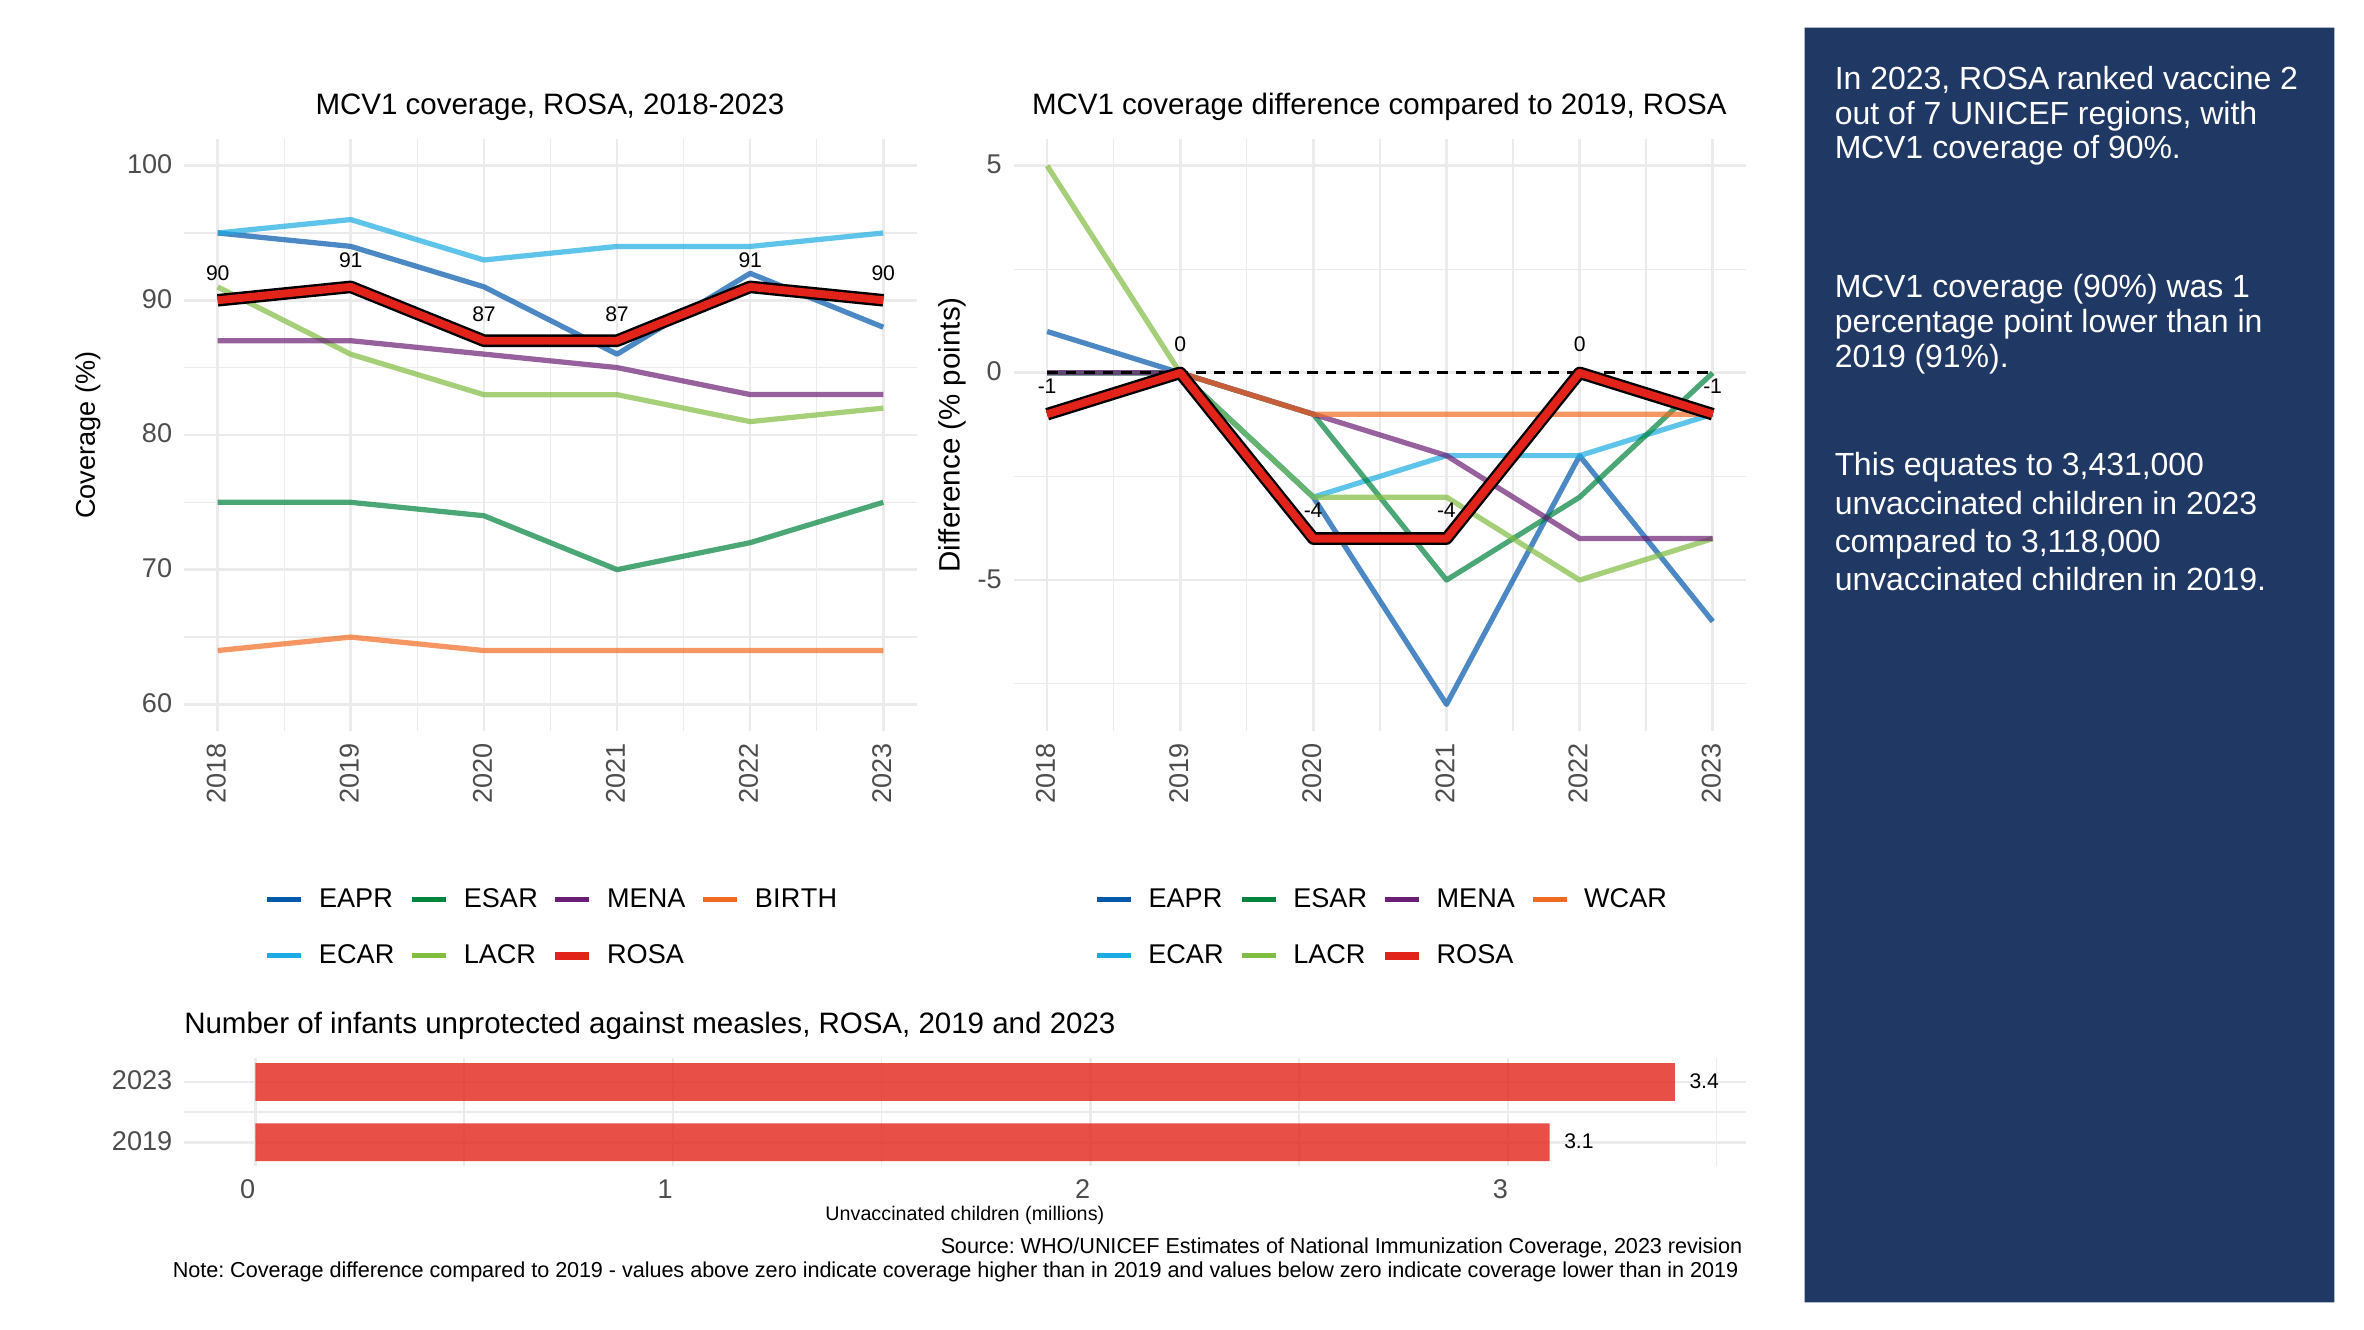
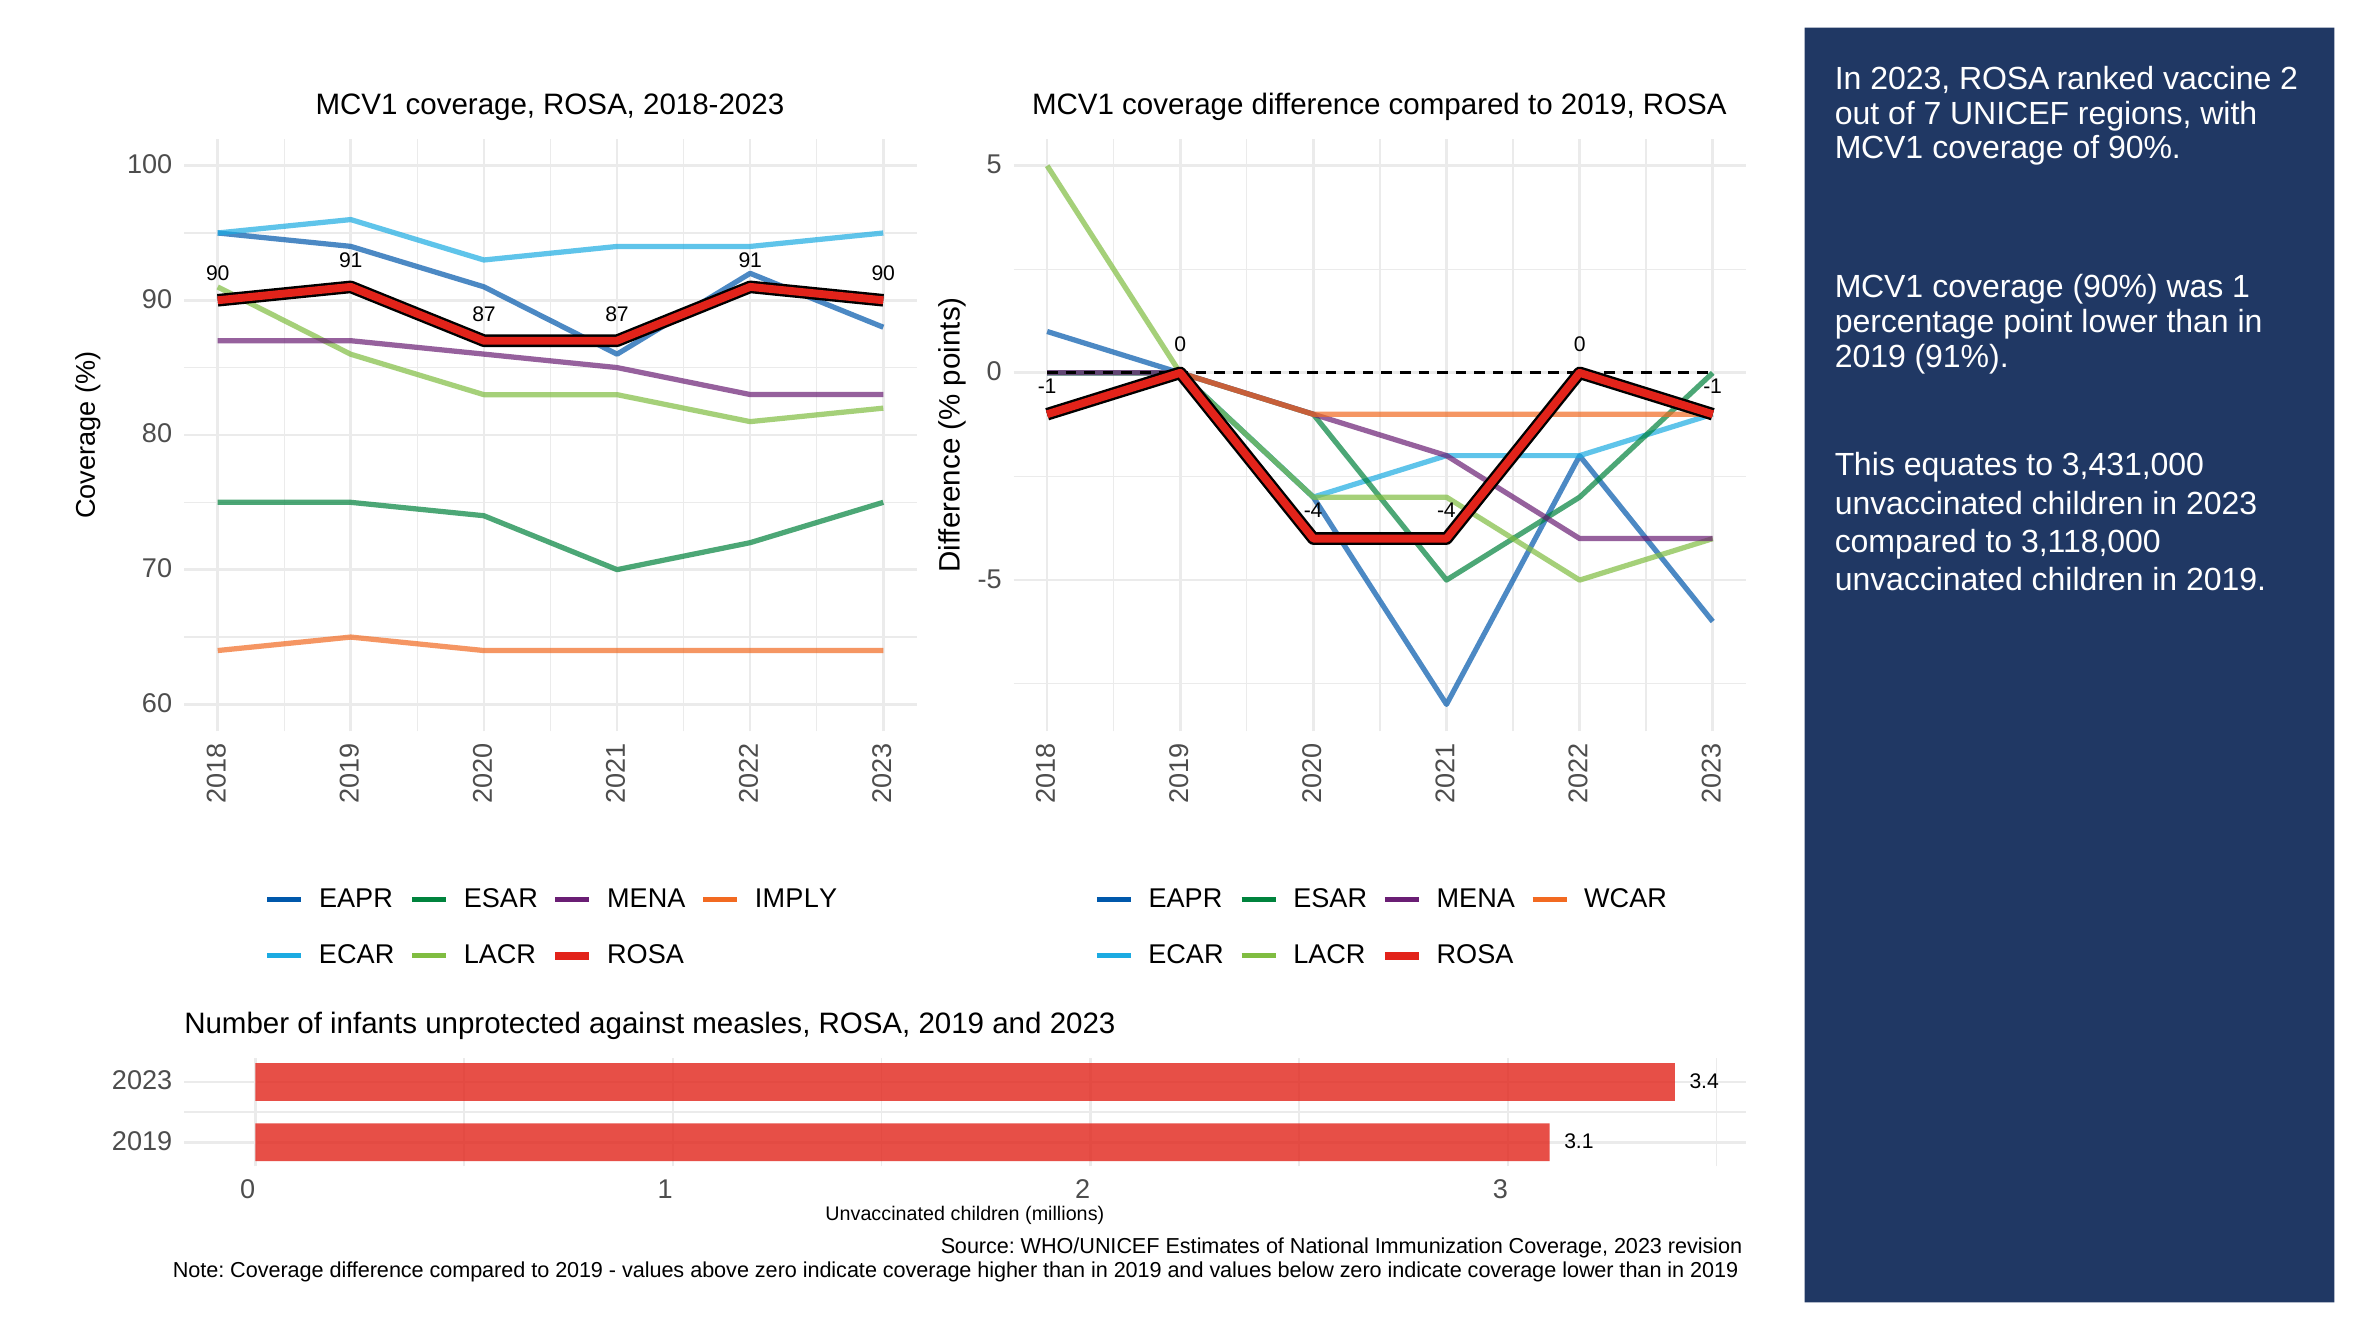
BIRTH: BIRTH -> IMPLY (796, 898)
